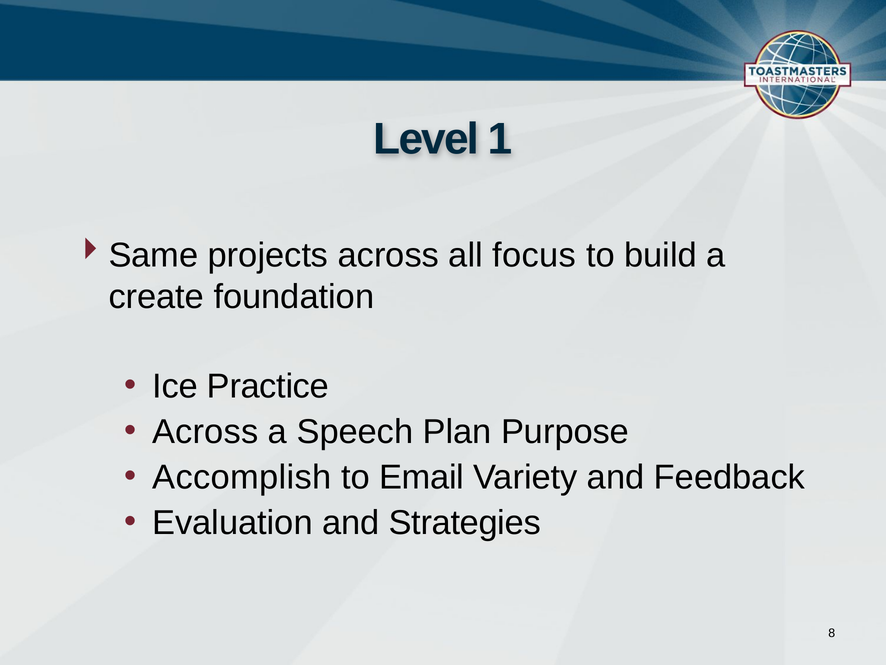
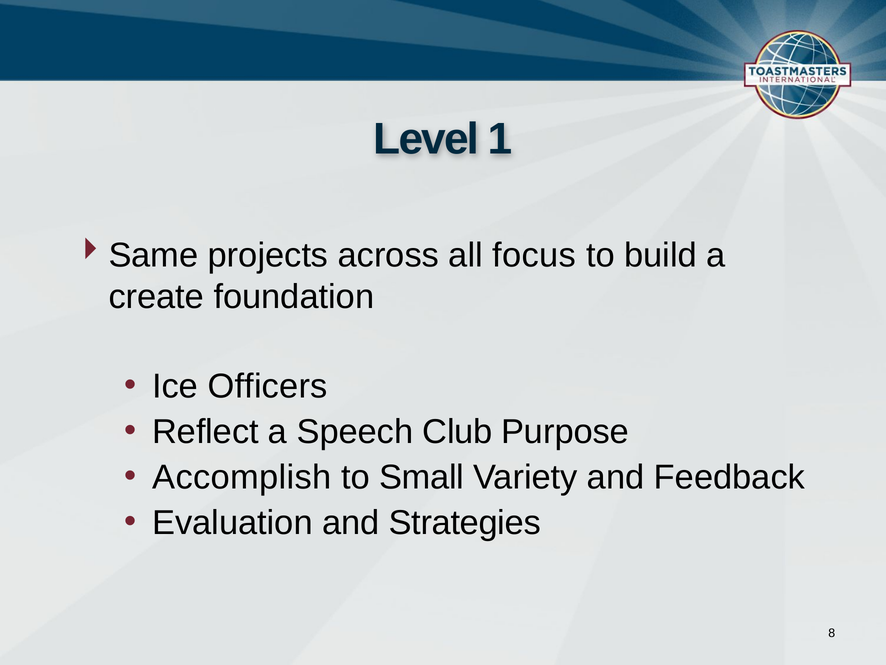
Practice: Practice -> Officers (268, 386)
Across: Across -> Reflect (205, 431)
Plan: Plan -> Club (457, 431)
Email: Email -> Small (422, 477)
